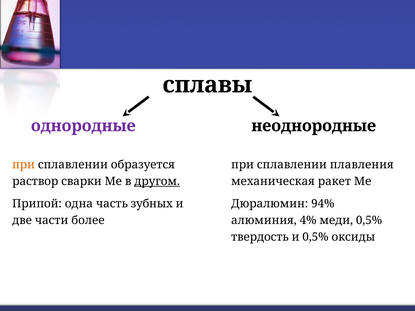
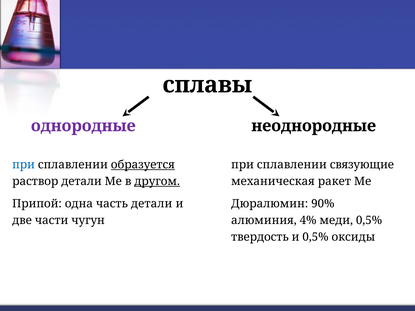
при colour: orange -> blue (24, 165)
образуется underline: none -> present (143, 165)
плавления: плавления -> связующие (362, 165)
раствор сварки: сварки -> детали (82, 182)
часть зубных: зубных -> детали (152, 204)
94%: 94% -> 90% (323, 204)
более: более -> чугун (88, 220)
